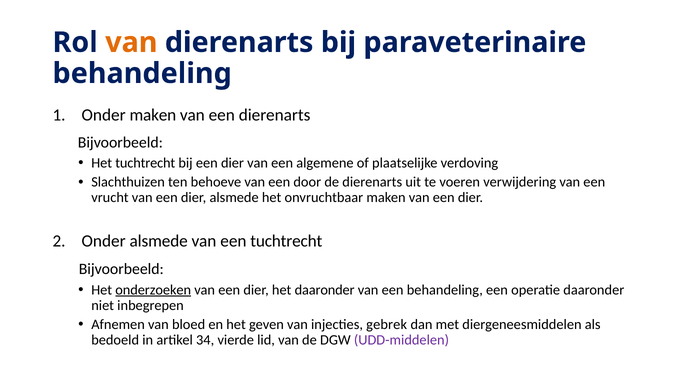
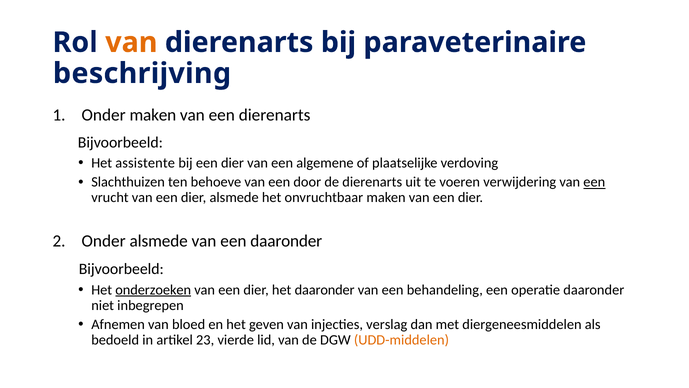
behandeling: behandeling -> beschrijving (142, 73)
Het tuchtrecht: tuchtrecht -> assistente (145, 163)
een underline: none -> present (594, 182)
een tuchtrecht: tuchtrecht -> daaronder (286, 241)
gebrek: gebrek -> verslag (387, 324)
34: 34 -> 23 (205, 340)
UDD-middelen colour: purple -> orange (401, 340)
